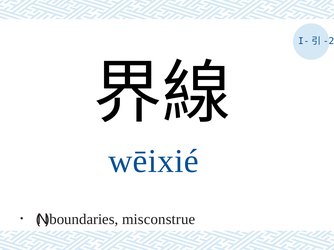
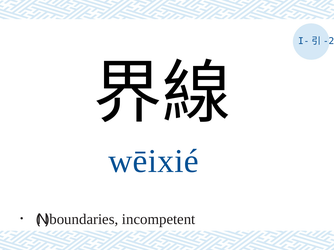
misconstrue: misconstrue -> incompetent (159, 220)
